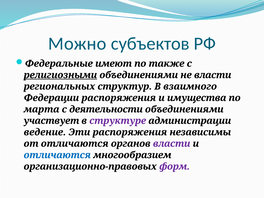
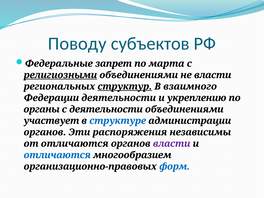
Можно: Можно -> Поводу (77, 44)
имеют: имеют -> запрет (114, 64)
также: также -> марта (167, 64)
структур underline: none -> present (125, 86)
Федерации распоряжения: распоряжения -> деятельности (119, 98)
имущества: имущества -> укреплению (197, 98)
марта: марта -> органы (42, 109)
структуре colour: purple -> blue (118, 121)
ведение: ведение -> органов (45, 132)
форм colour: purple -> blue (175, 166)
